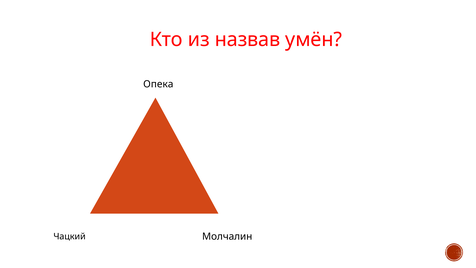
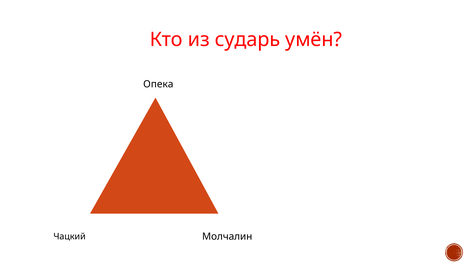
назвав: назвав -> сударь (248, 40)
